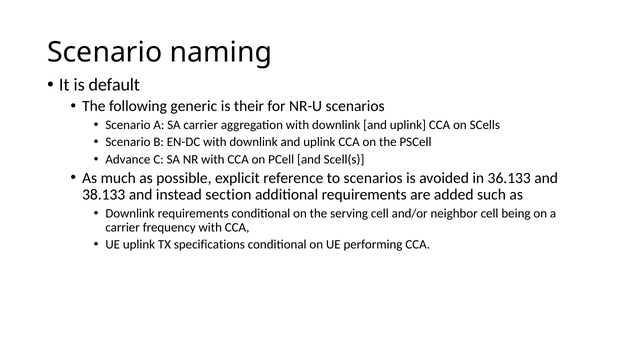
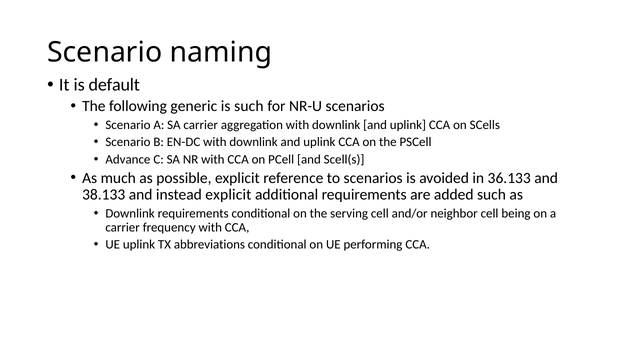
is their: their -> such (249, 106)
instead section: section -> explicit (228, 195)
specifications: specifications -> abbreviations (209, 244)
